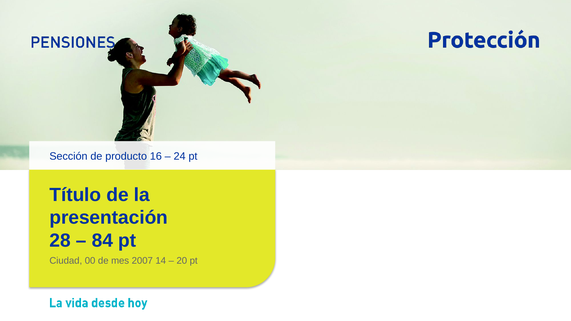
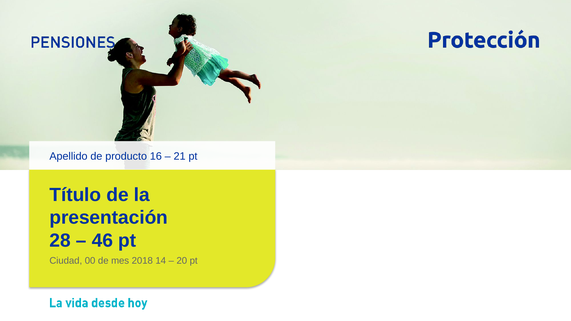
Sección: Sección -> Apellido (68, 156)
24: 24 -> 21 (180, 156)
84: 84 -> 46 (102, 241)
2007: 2007 -> 2018 (142, 261)
